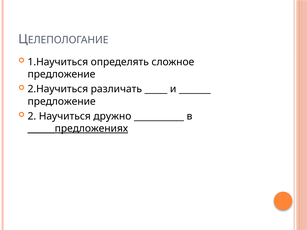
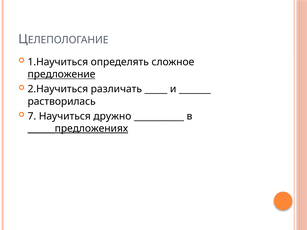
предложение underline: none -> present (61, 74)
предложение: предложение -> растворилась (62, 101)
2: 2 -> 7 (32, 116)
